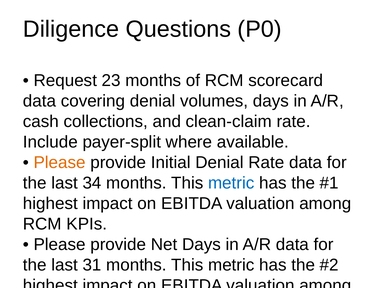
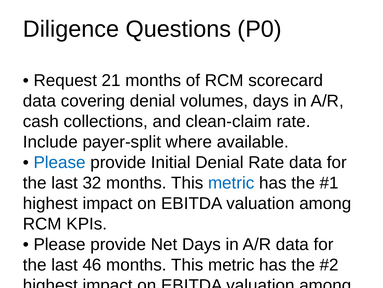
23: 23 -> 21 (111, 80)
Please colour: orange -> blue (60, 162)
34: 34 -> 32 (92, 182)
31: 31 -> 46 (92, 264)
